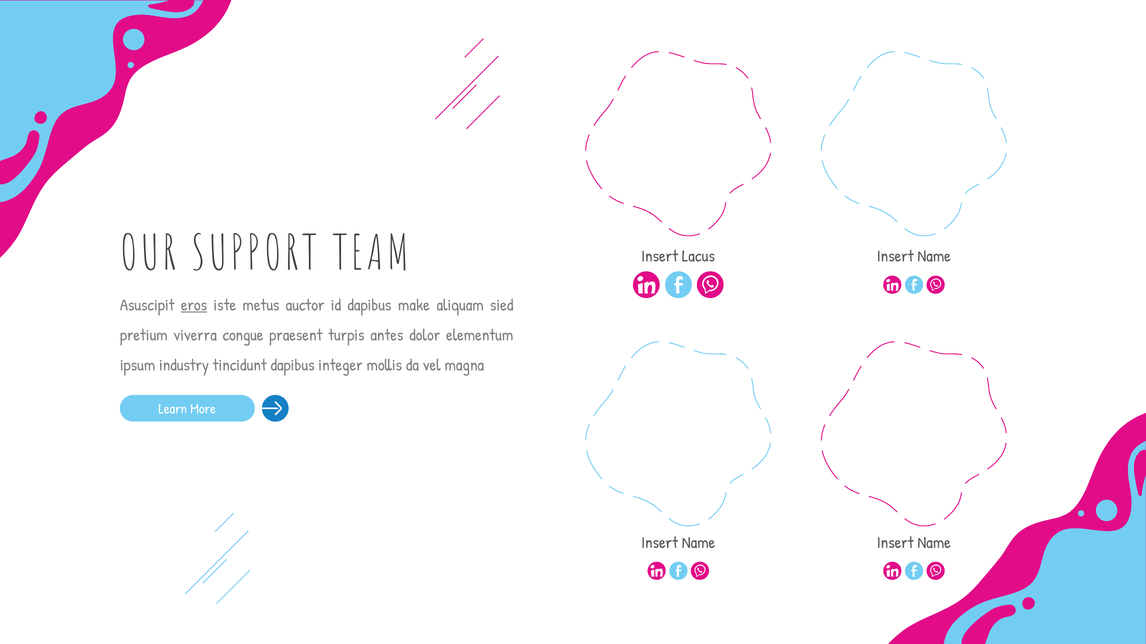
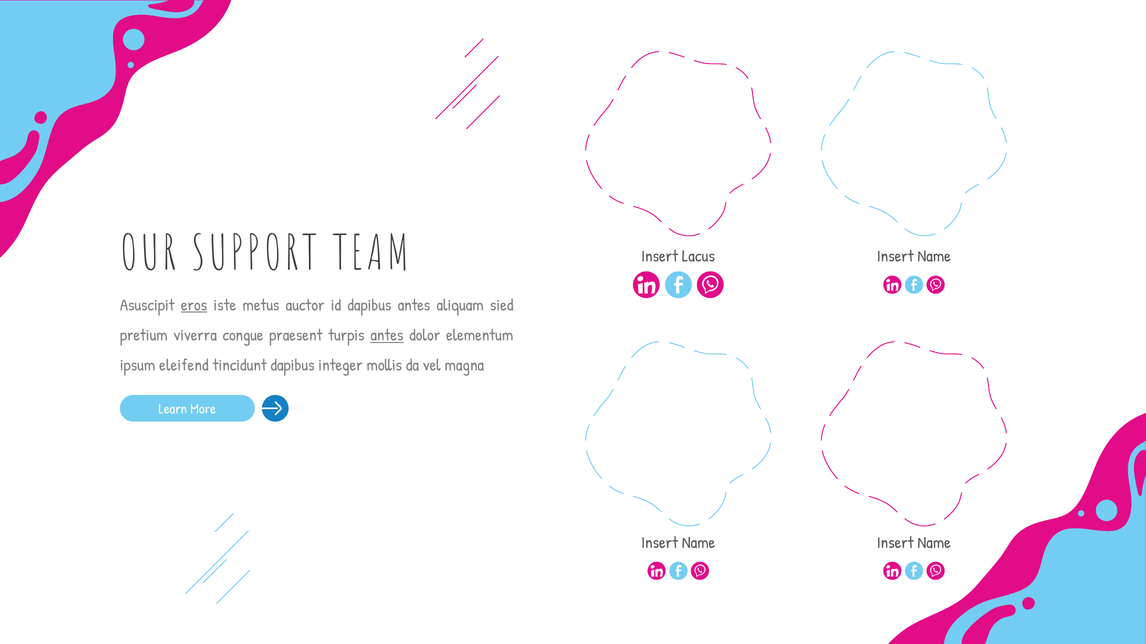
dapibus make: make -> antes (414, 305)
antes underline: none -> present (387, 335)
industry: industry -> eleifend (184, 366)
